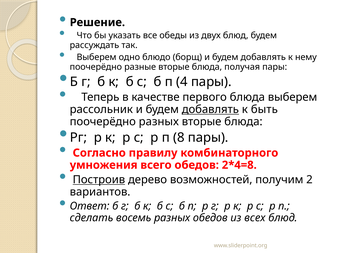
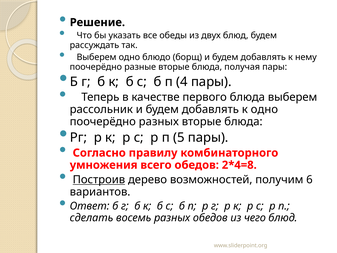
добавлять underline: present -> none (210, 109)
к быть: быть -> одно (264, 109)
8: 8 -> 5 (179, 137)
2: 2 -> 6 (309, 180)
всех: всех -> чего (255, 218)
